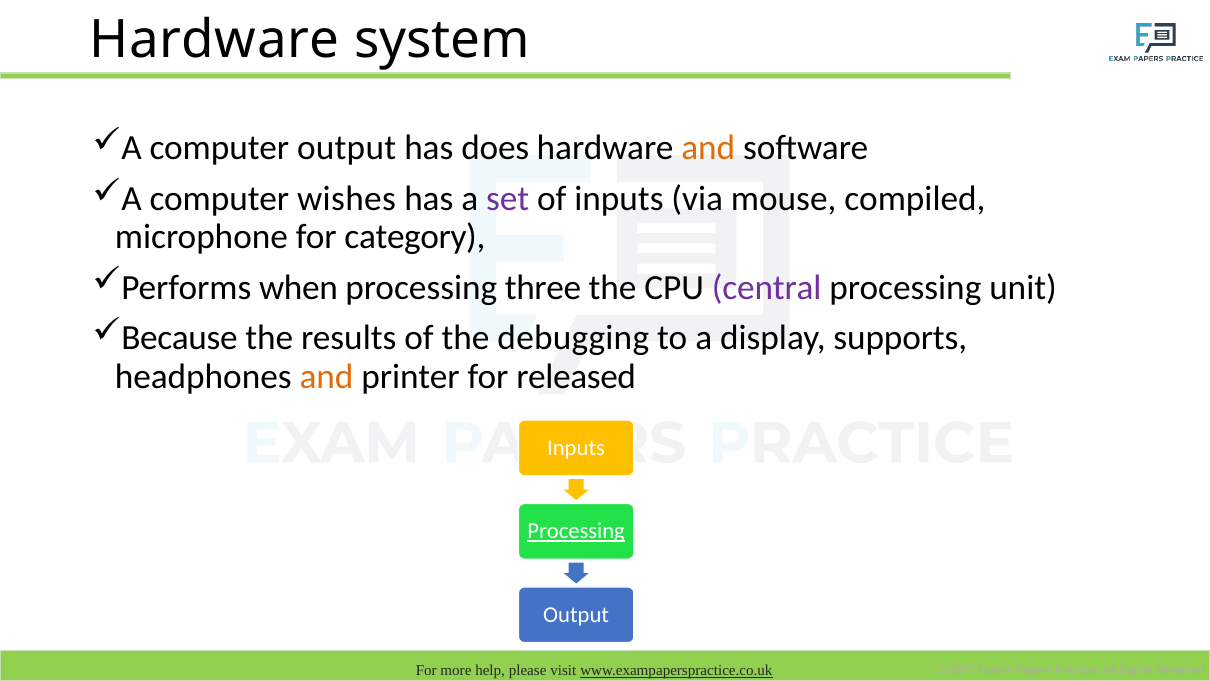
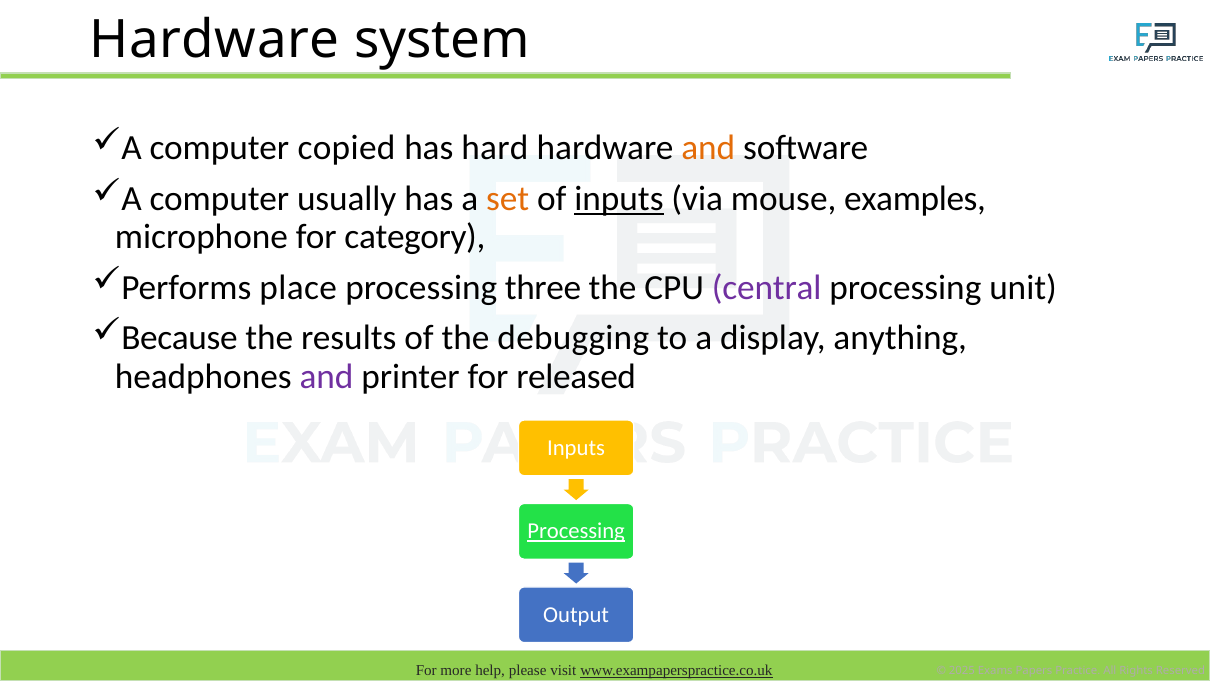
computer output: output -> copied (347, 148)
does: does -> hard (495, 148)
wishes: wishes -> usually (347, 199)
set colour: purple -> orange (508, 199)
inputs underline: none -> present (619, 199)
compiled: compiled -> examples (915, 199)
when: when -> place (298, 287)
supports: supports -> anything (900, 338)
and colour: orange -> purple (327, 376)
